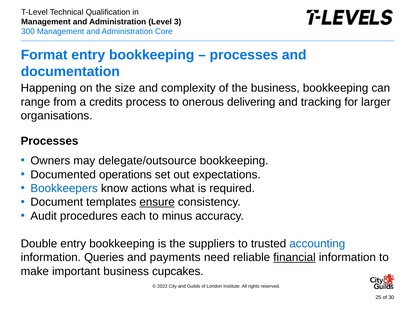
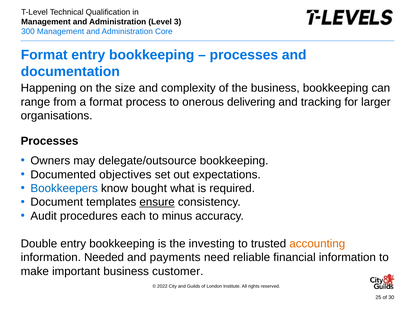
a credits: credits -> format (106, 102)
operations: operations -> objectives (125, 175)
actions: actions -> bought (149, 189)
suppliers: suppliers -> investing (212, 244)
accounting colour: blue -> orange (317, 244)
Queries: Queries -> Needed (104, 258)
financial underline: present -> none (295, 258)
cupcakes: cupcakes -> customer (178, 272)
